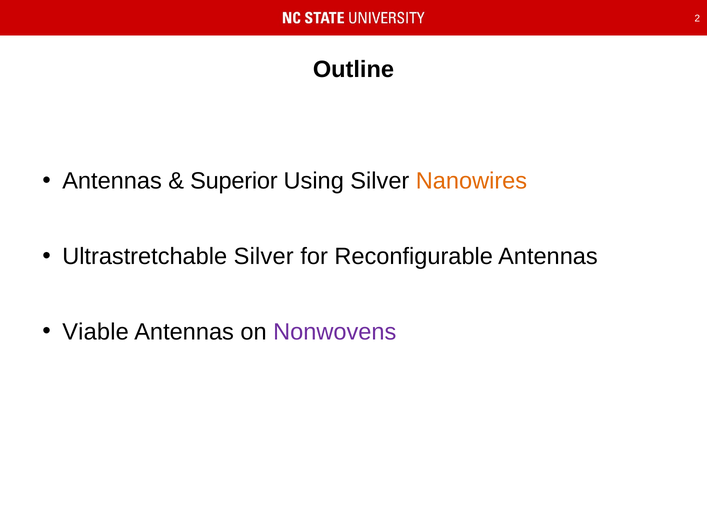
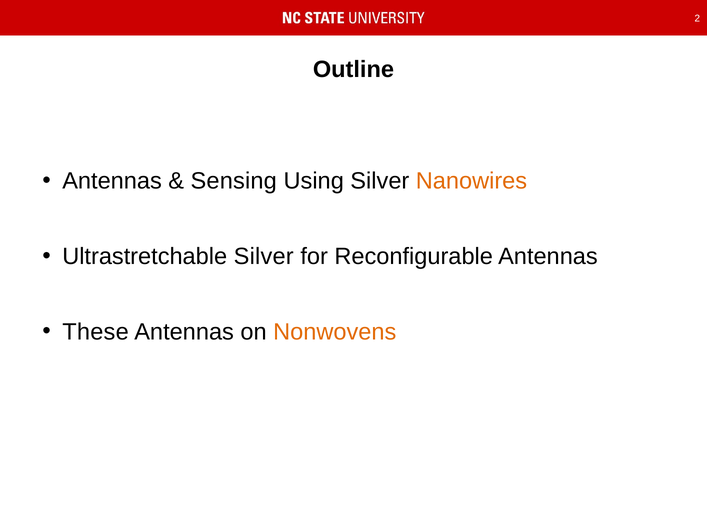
Superior: Superior -> Sensing (234, 181)
Viable: Viable -> These (96, 332)
Nonwovens colour: purple -> orange (335, 332)
